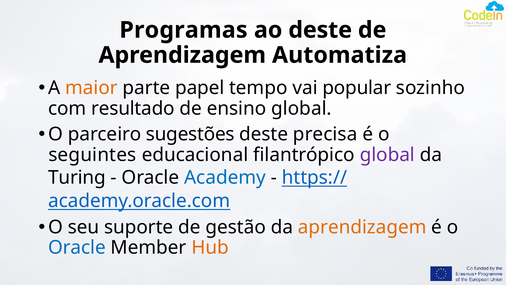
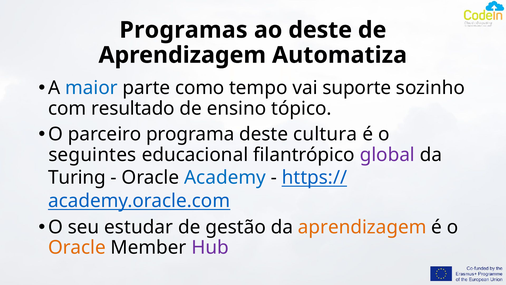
maior colour: orange -> blue (91, 88)
papel: papel -> como (200, 88)
popular: popular -> suporte (357, 88)
ensino global: global -> tópico (301, 108)
sugestões: sugestões -> programa (190, 134)
precisa: precisa -> cultura (325, 134)
suporte: suporte -> estudar (139, 227)
Oracle colour: blue -> orange (77, 247)
Hub colour: orange -> purple (210, 247)
